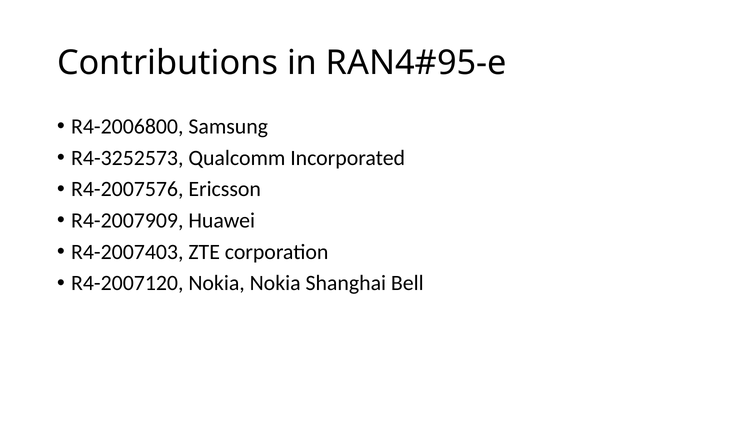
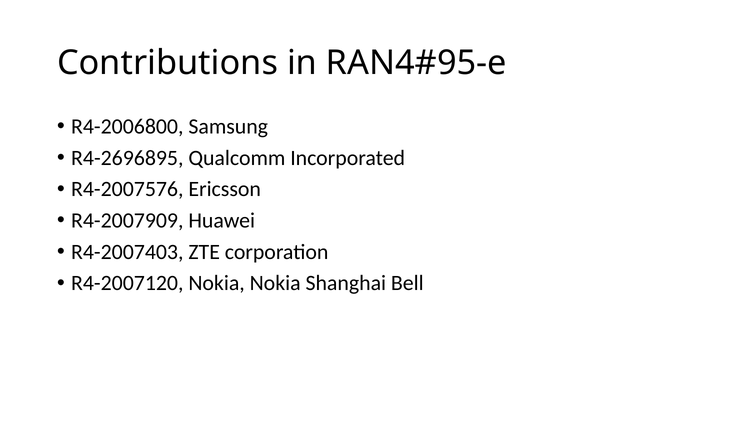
R4-3252573: R4-3252573 -> R4-2696895 (127, 158)
